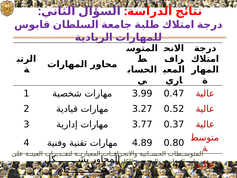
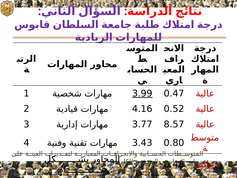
3.99 underline: none -> present (142, 93)
3.27: 3.27 -> 4.16 (142, 109)
0.37: 0.37 -> 8.57 (174, 124)
4.89: 4.89 -> 3.43 (142, 143)
